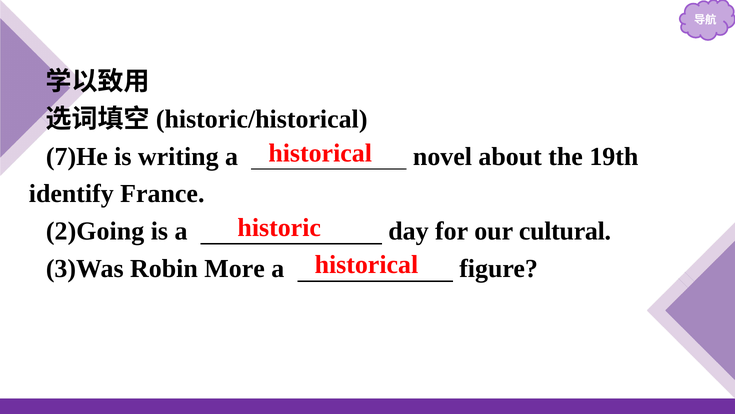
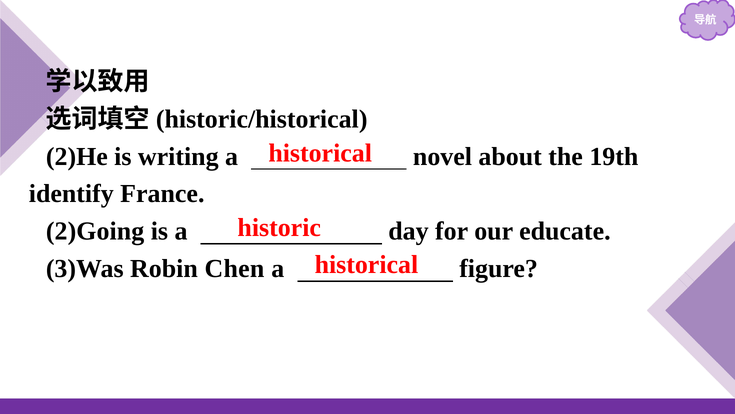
7)He: 7)He -> 2)He (77, 156)
cultural: cultural -> educate (565, 231)
More: More -> Chen (234, 268)
